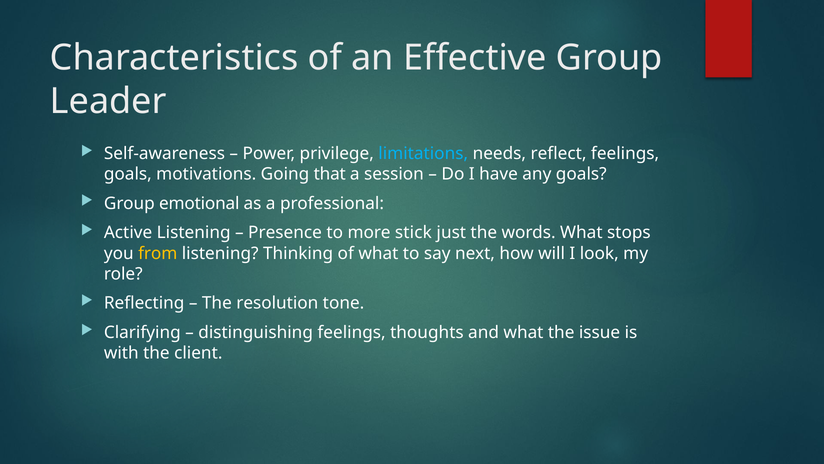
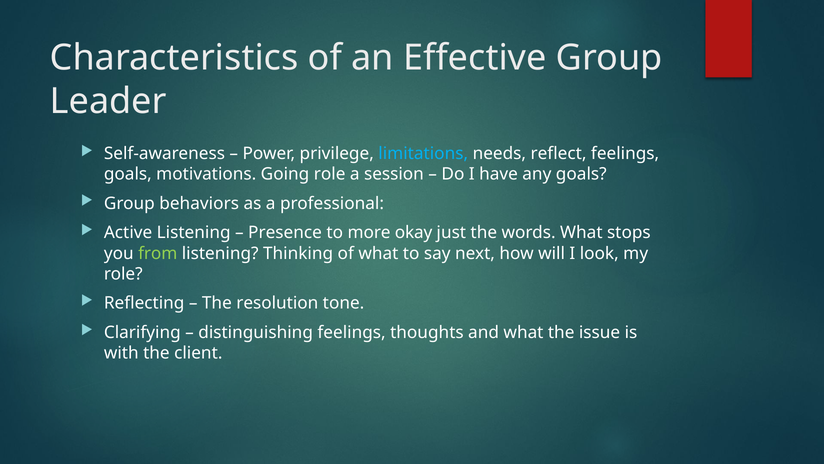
Going that: that -> role (330, 174)
emotional: emotional -> behaviors (199, 203)
stick: stick -> okay (414, 232)
from colour: yellow -> light green (158, 253)
